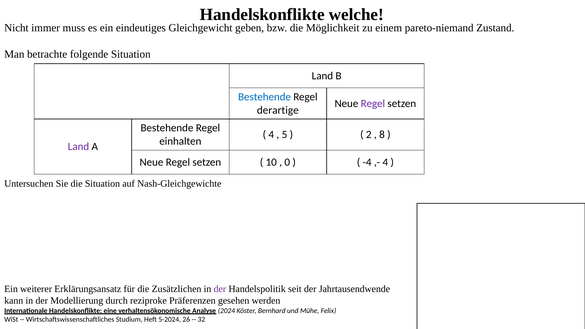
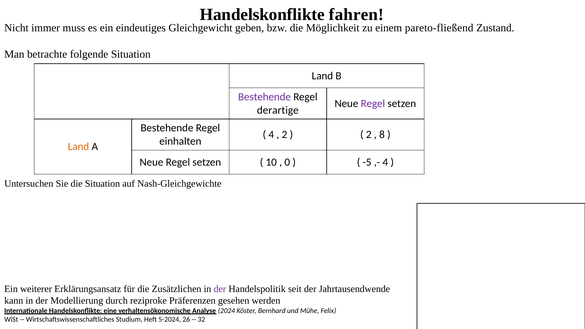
welche: welche -> fahren (356, 15)
pareto-niemand: pareto-niemand -> pareto-fließend (439, 28)
Bestehende colour: blue -> purple (265, 97)
5: 5 -> 2 (284, 135)
Land colour: purple -> orange (78, 147)
-4: -4 -> -5 (367, 162)
